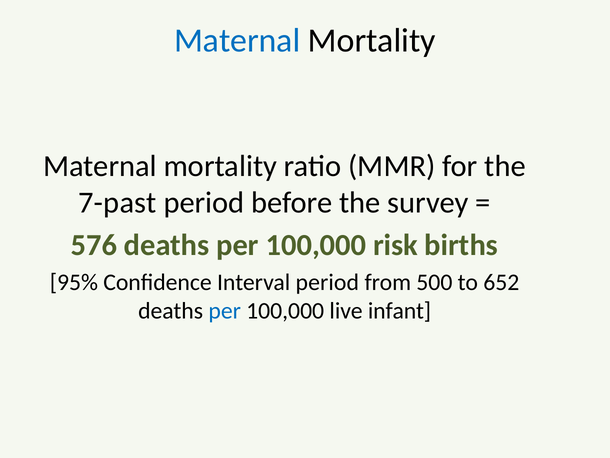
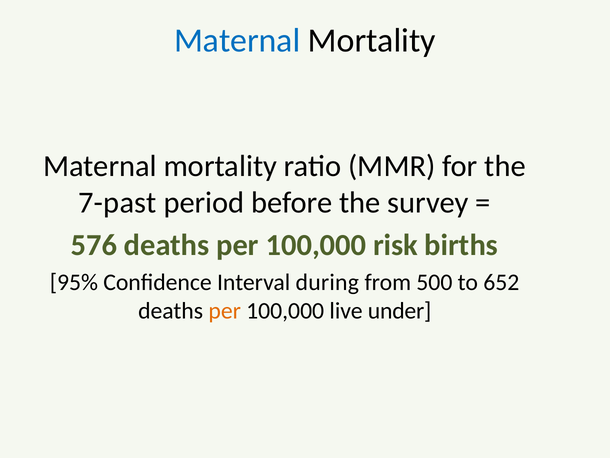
Interval period: period -> during (327, 282)
per colour: blue -> orange (225, 310)
infant: infant -> under (400, 310)
